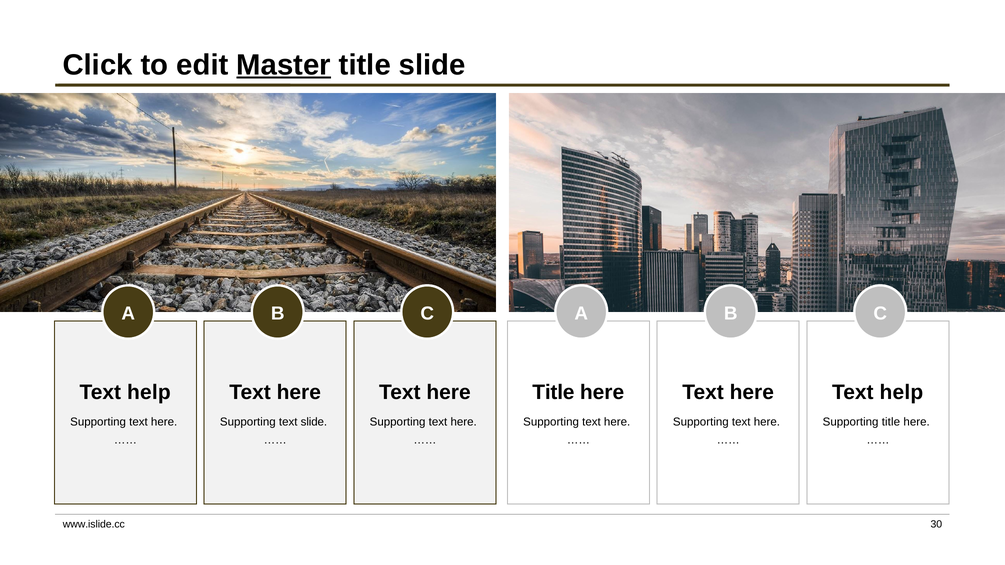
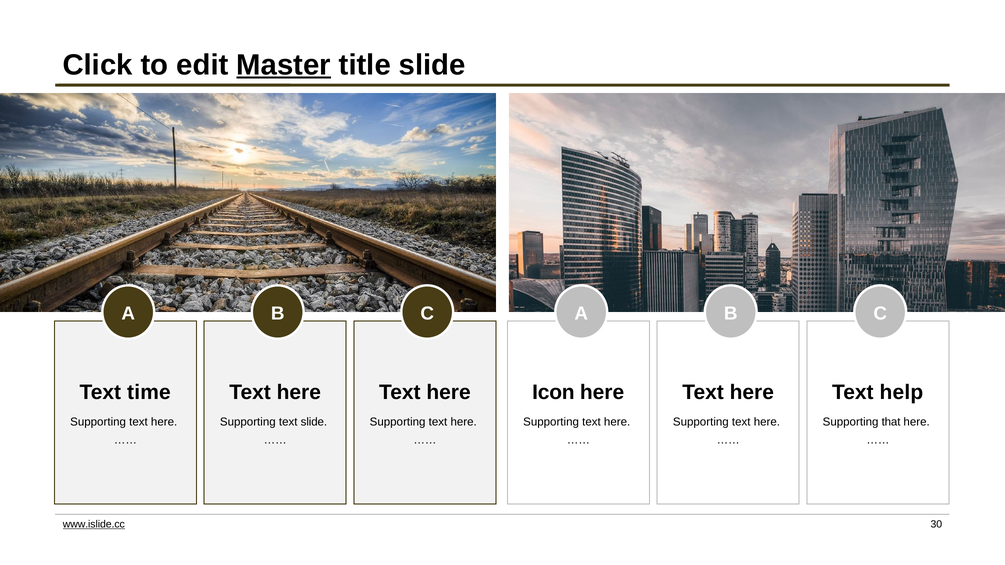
help: help -> time (149, 393)
Title: Title -> Icon (553, 393)
Supporting title: title -> that (891, 422)
www.islide.cc underline: none -> present (94, 525)
